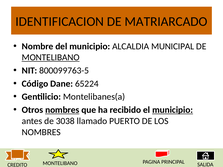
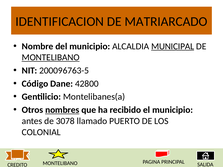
MUNICIPAL underline: none -> present (173, 46)
800099763-5: 800099763-5 -> 200096763-5 (64, 71)
65224: 65224 -> 42800 (87, 84)
municipio underline: present -> none (173, 110)
3038: 3038 -> 3078 (65, 121)
NOMBRES: NOMBRES -> COLONIAL (41, 132)
